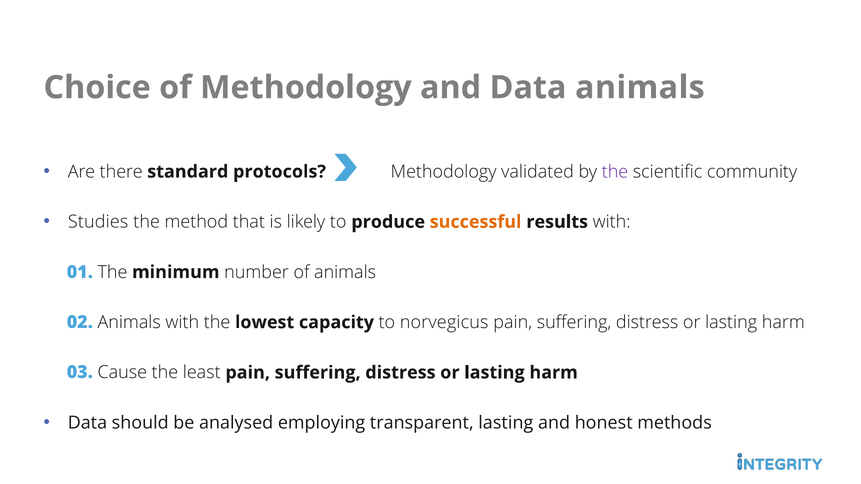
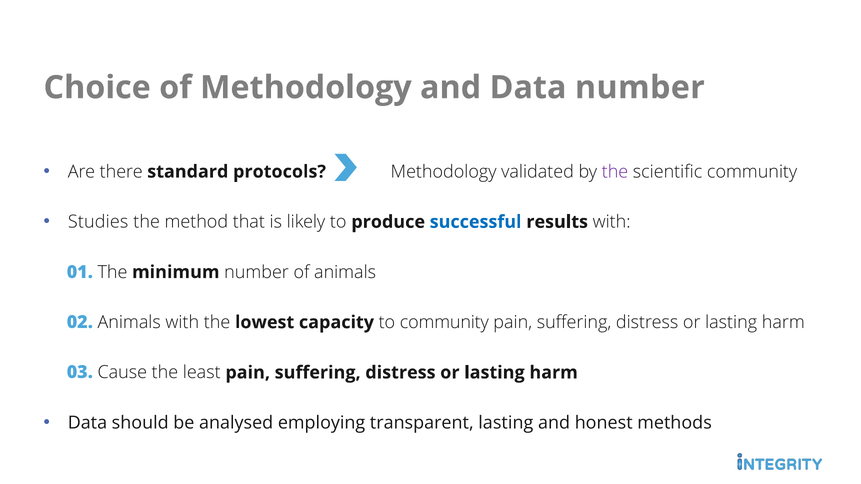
Data animals: animals -> number (640, 88)
successful colour: orange -> blue (476, 222)
to norvegicus: norvegicus -> community (444, 323)
